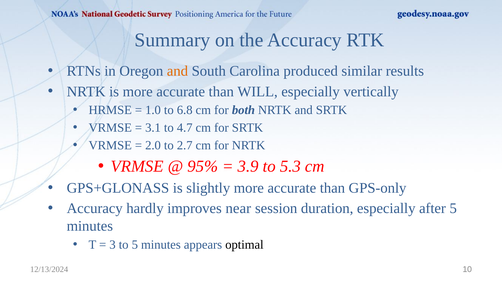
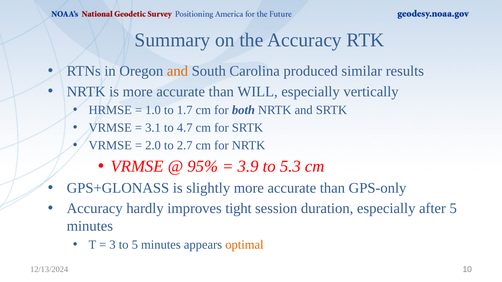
6.8: 6.8 -> 1.7 (185, 110)
near: near -> tight (238, 209)
optimal colour: black -> orange (244, 245)
